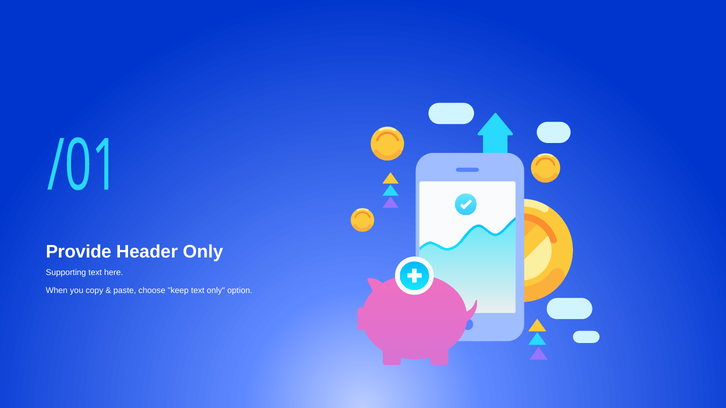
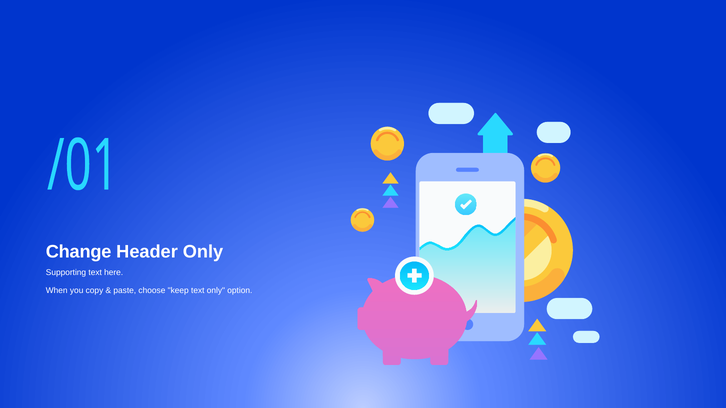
Provide: Provide -> Change (79, 252)
